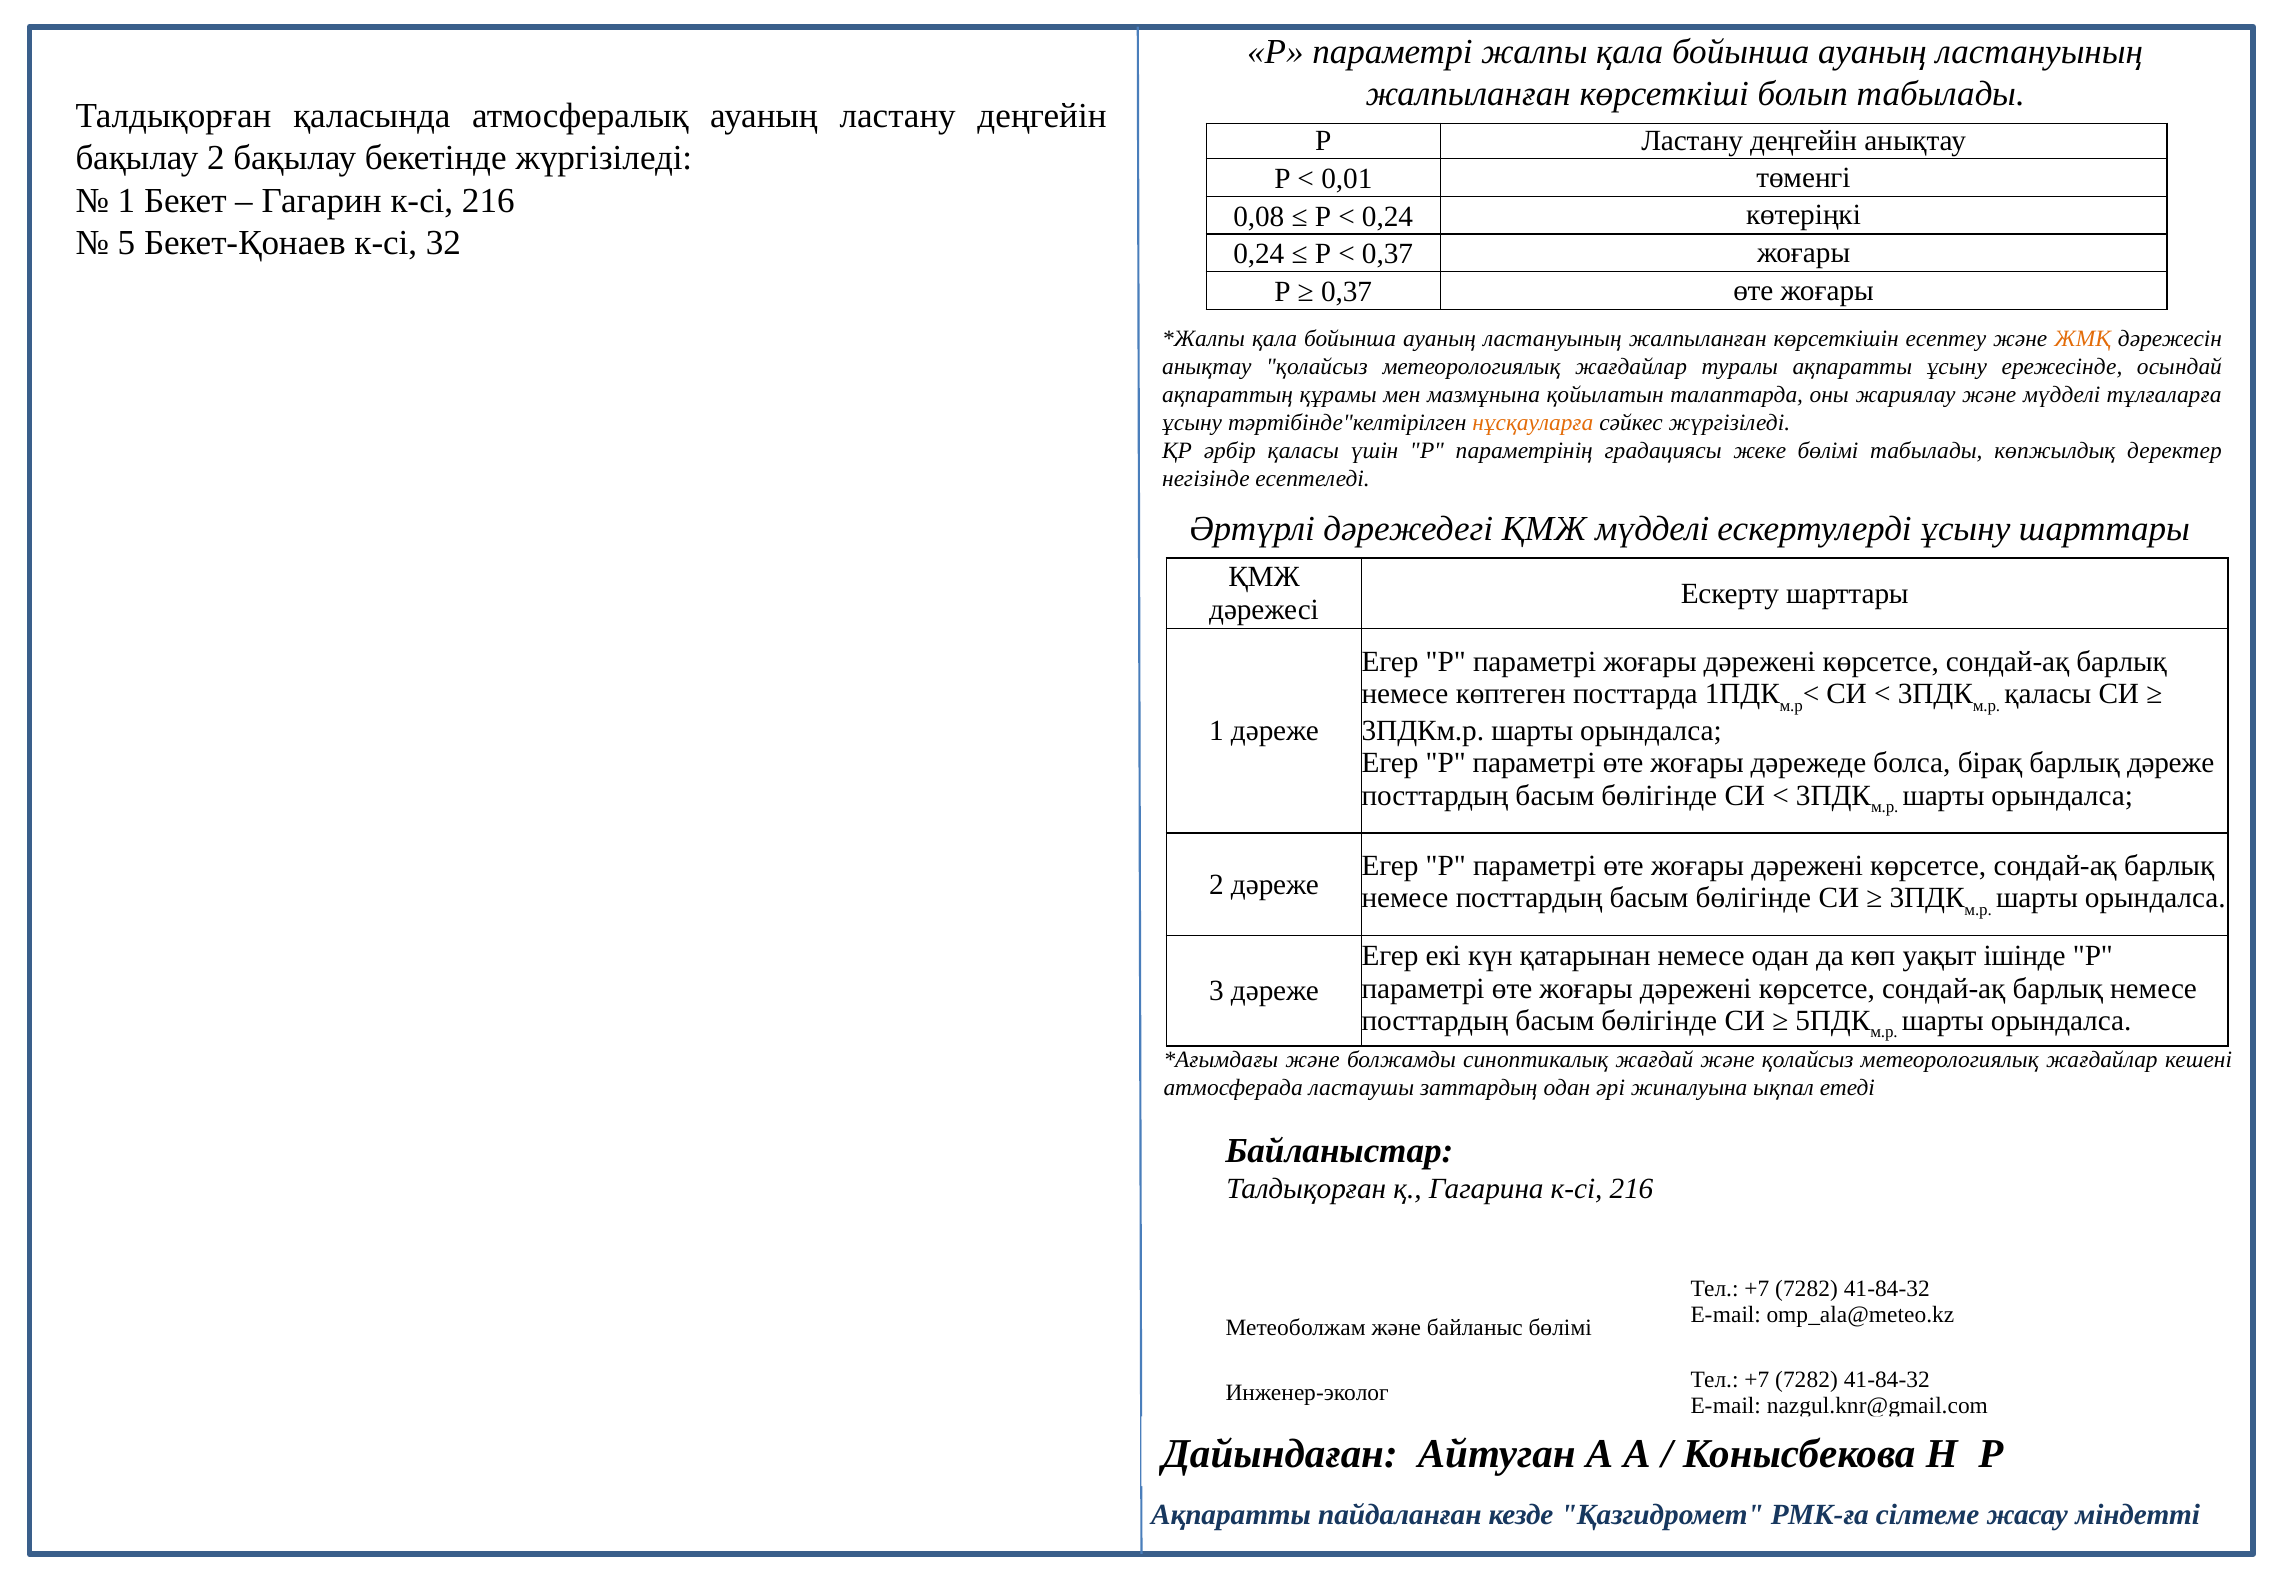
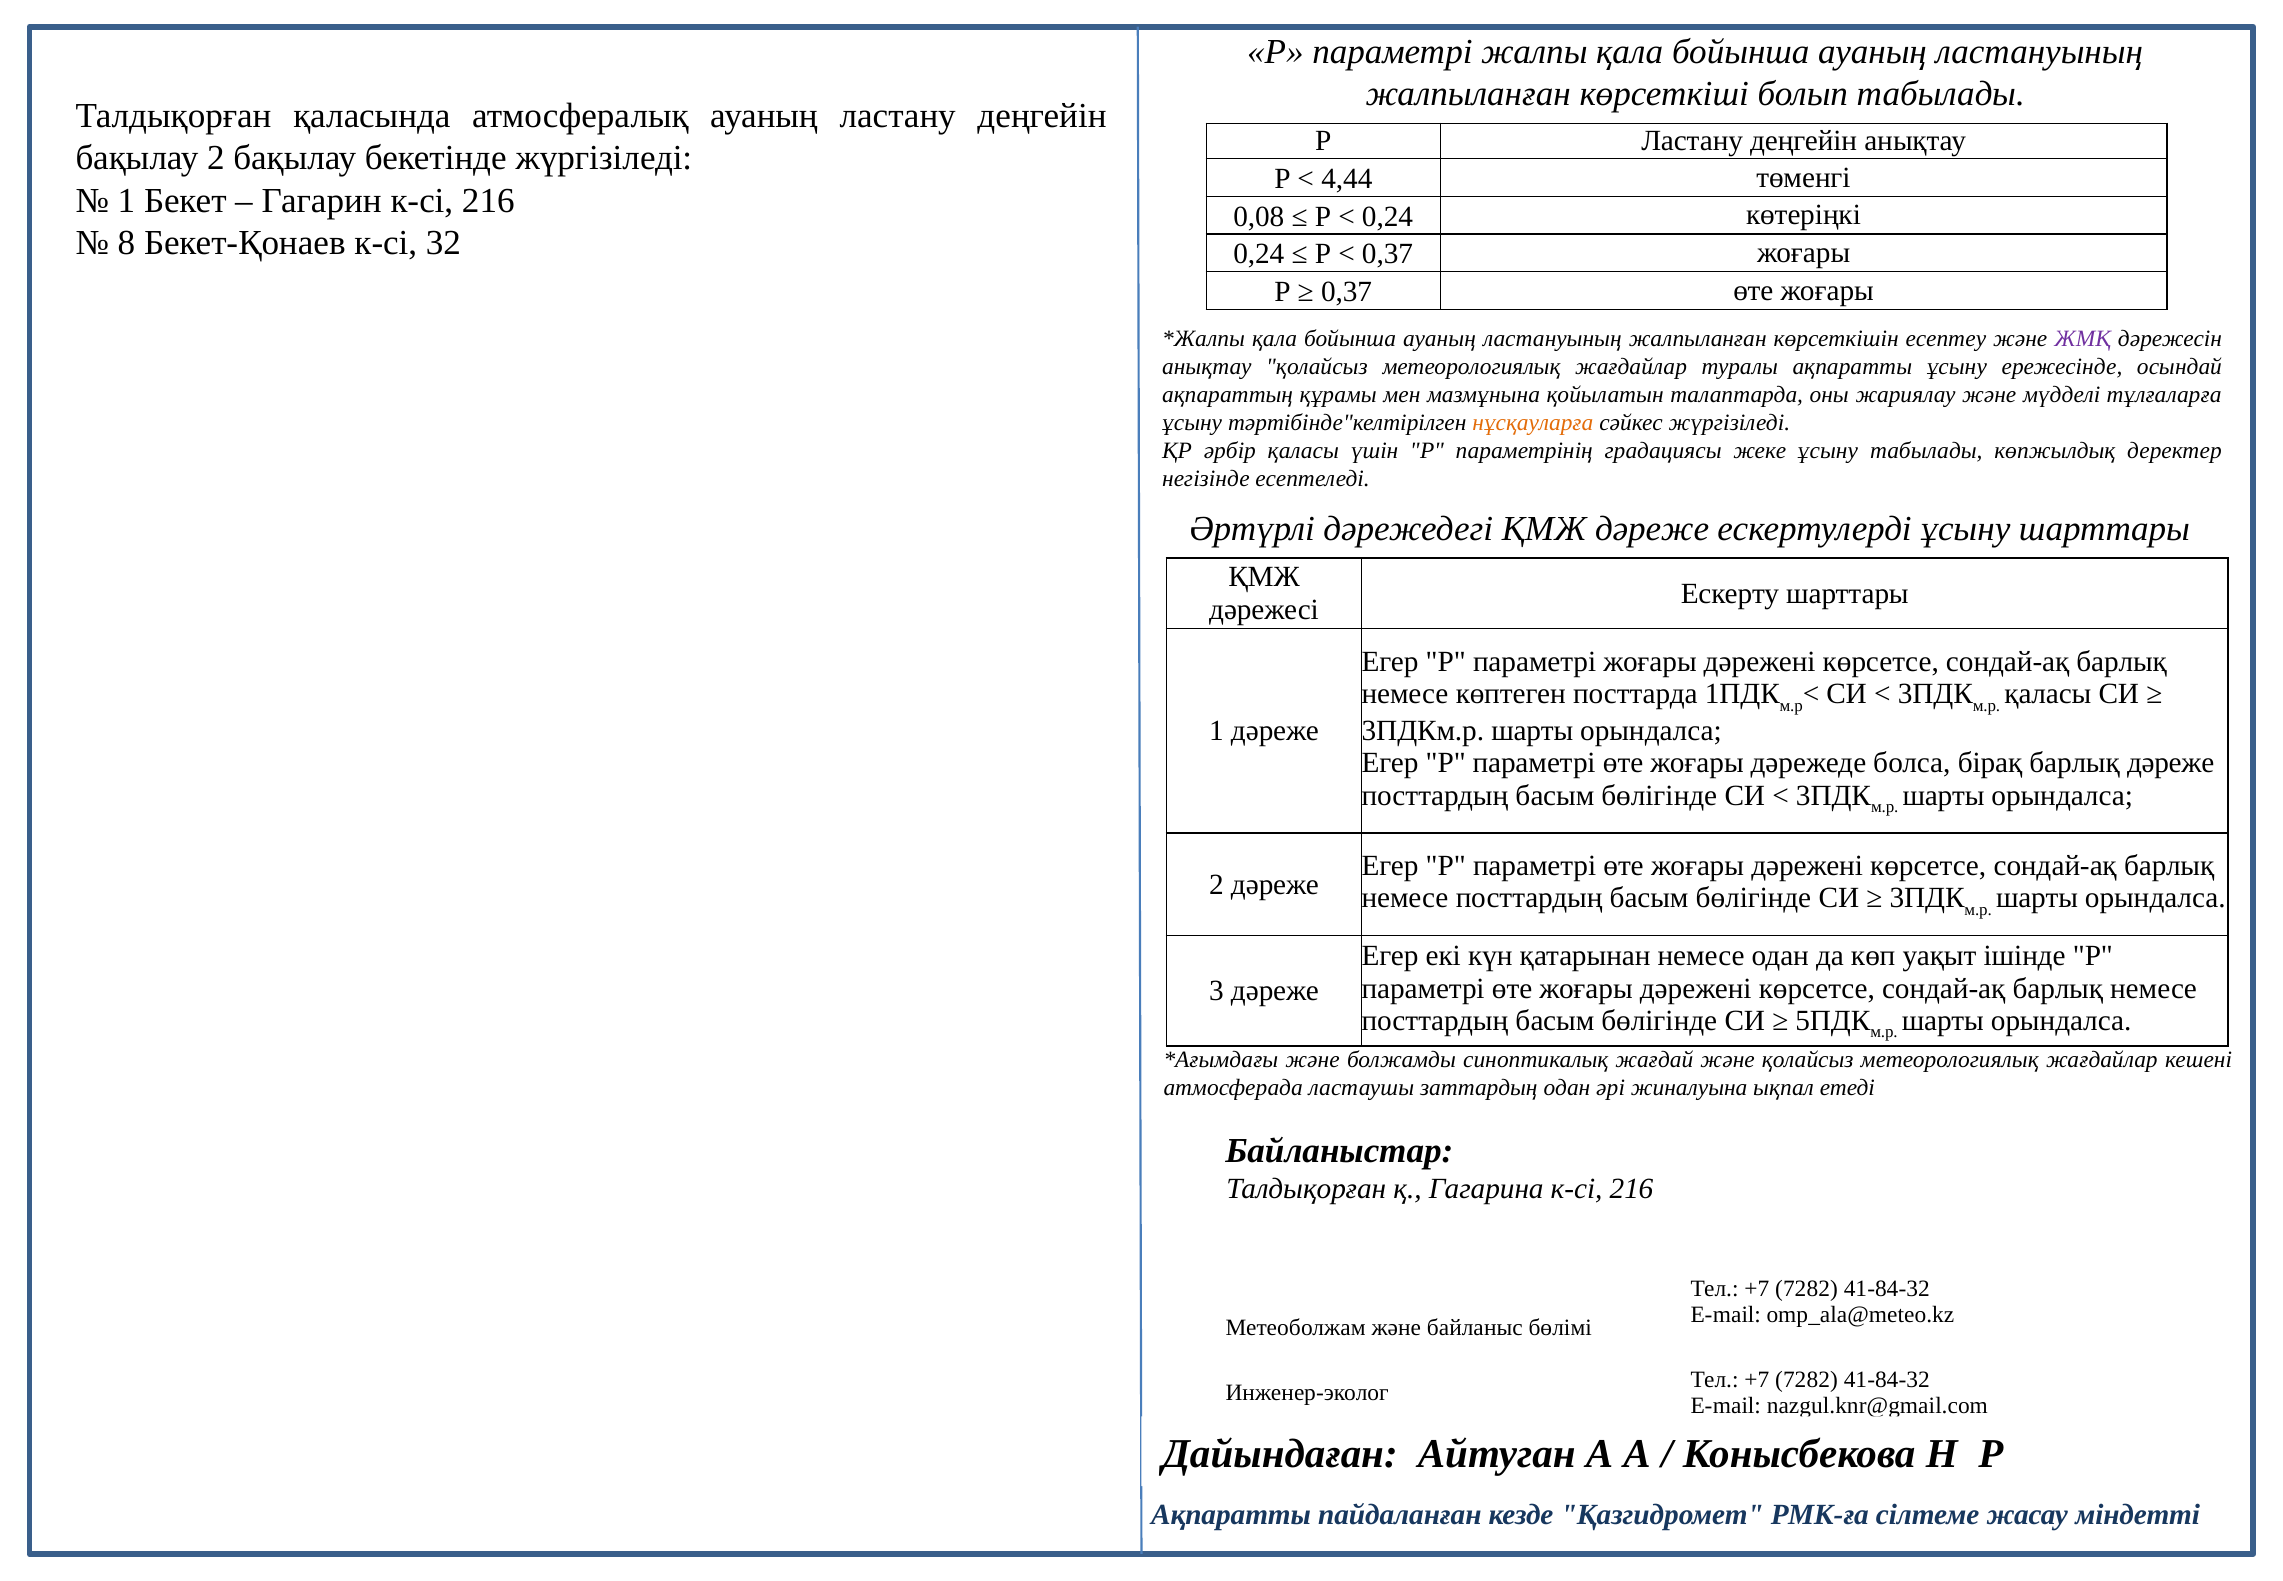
0,01: 0,01 -> 4,44 (1347, 179)
5: 5 -> 8 (127, 243)
ЖМҚ colour: orange -> purple (2083, 339)
жеке бөлімі: бөлімі -> ұсыну (1828, 451)
ҚМЖ мүдделі: мүдделі -> дәреже (1652, 528)
